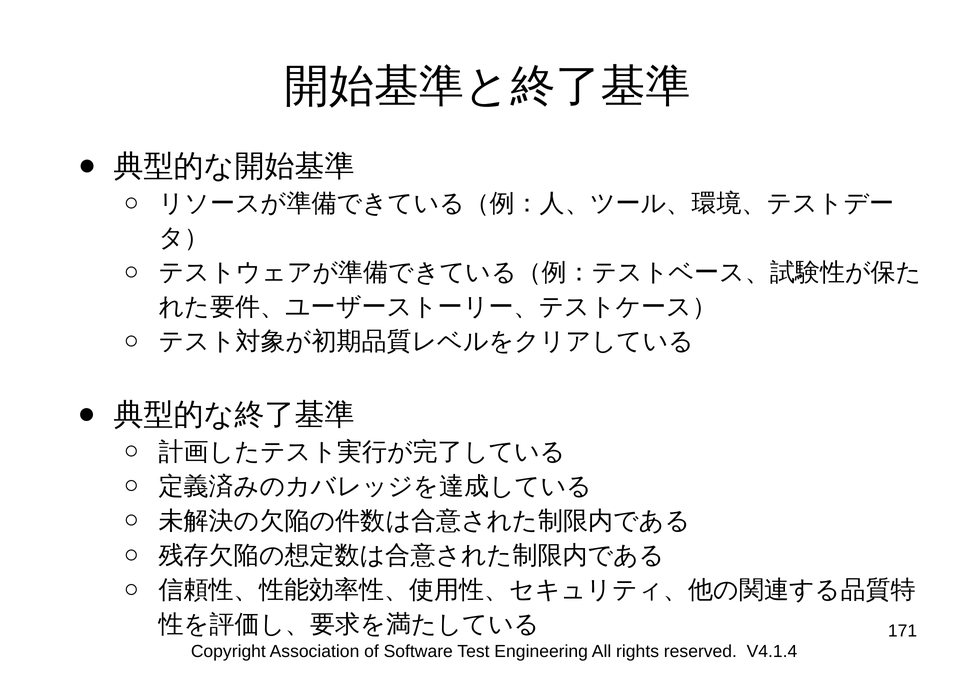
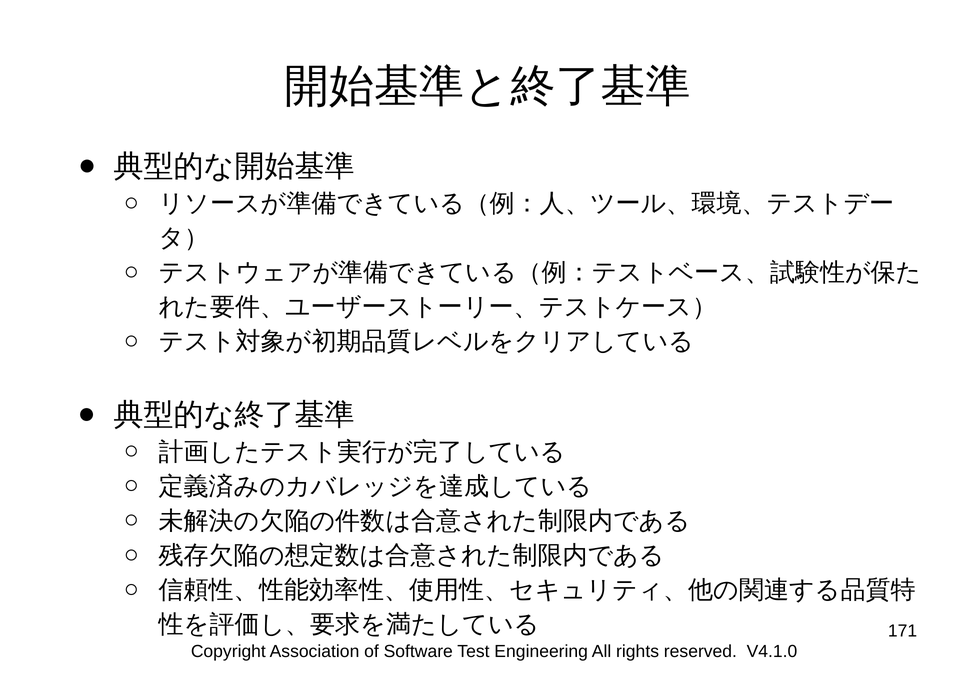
V4.1.4: V4.1.4 -> V4.1.0 (772, 651)
